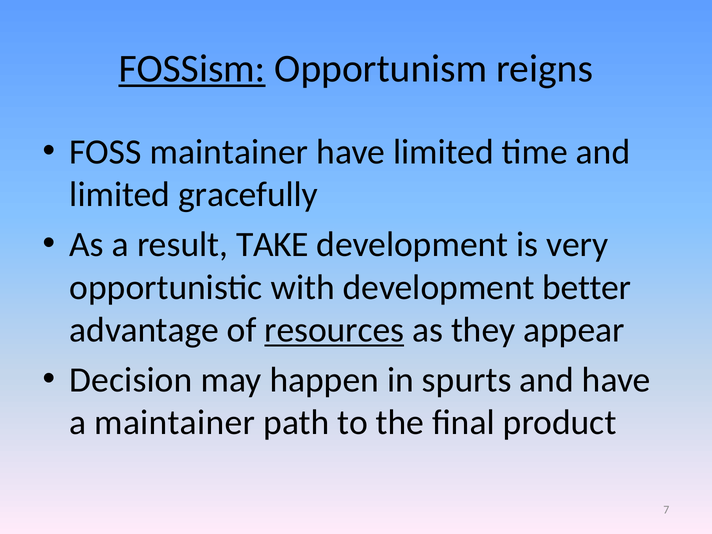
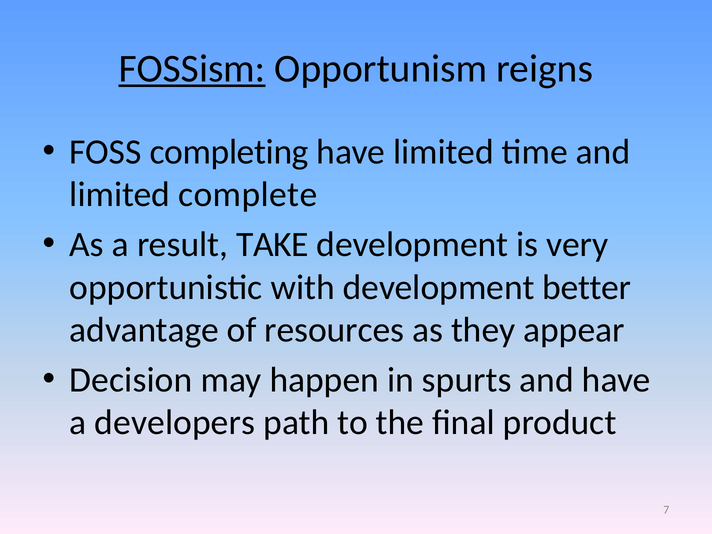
FOSS maintainer: maintainer -> completing (229, 152)
gracefully: gracefully -> complete (248, 195)
resources underline: present -> none (334, 330)
a maintainer: maintainer -> developers (175, 423)
